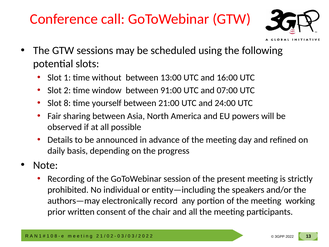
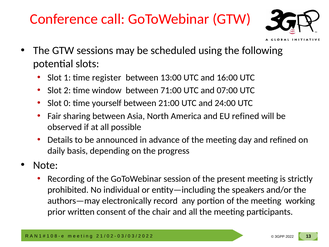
without: without -> register (107, 77)
91:00: 91:00 -> 71:00 (171, 90)
Slot 8: 8 -> 0 (67, 103)
EU powers: powers -> refined (246, 116)
